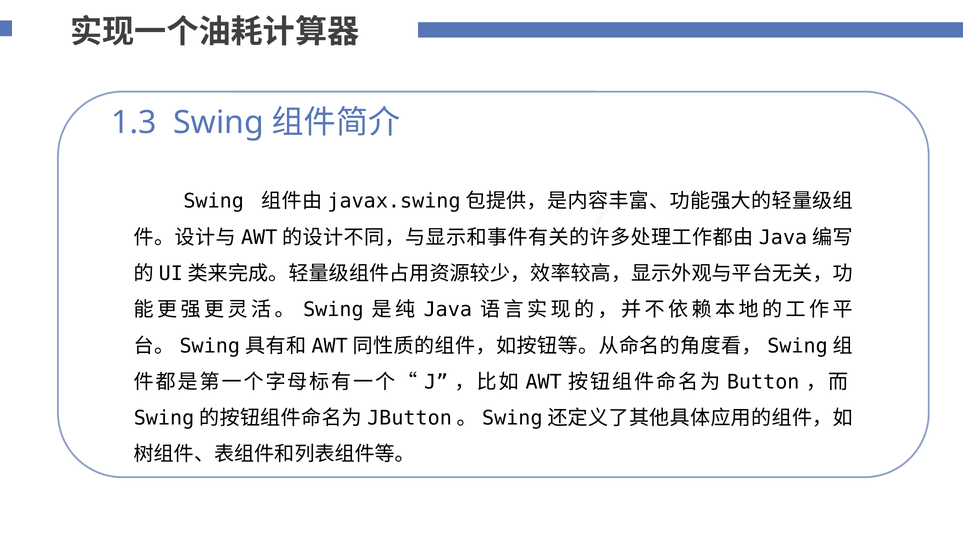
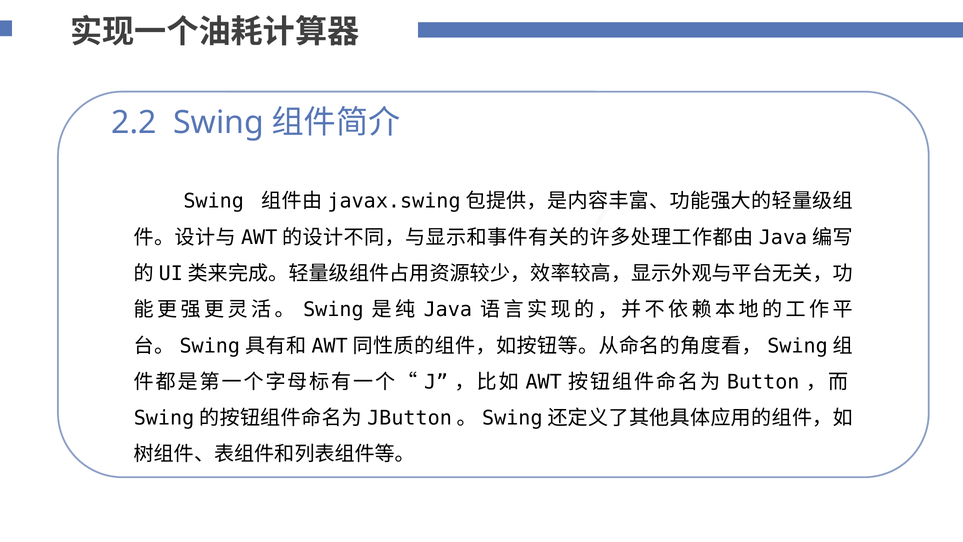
1.3: 1.3 -> 2.2 (134, 123)
